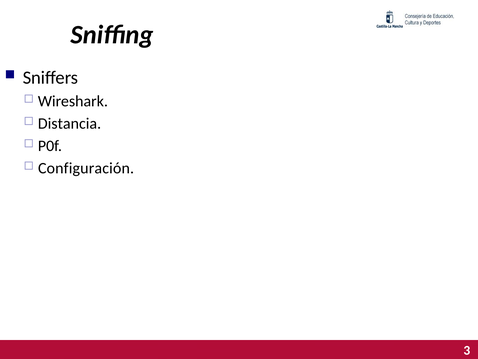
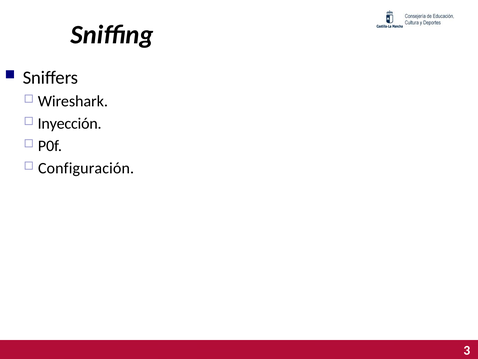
Distancia: Distancia -> Inyección (70, 123)
